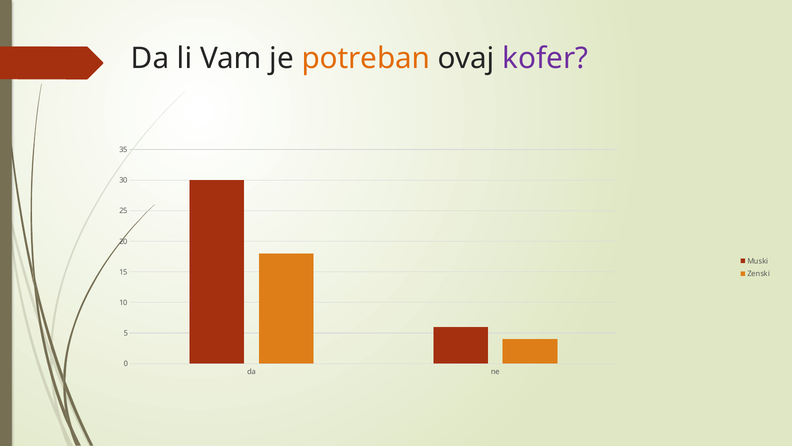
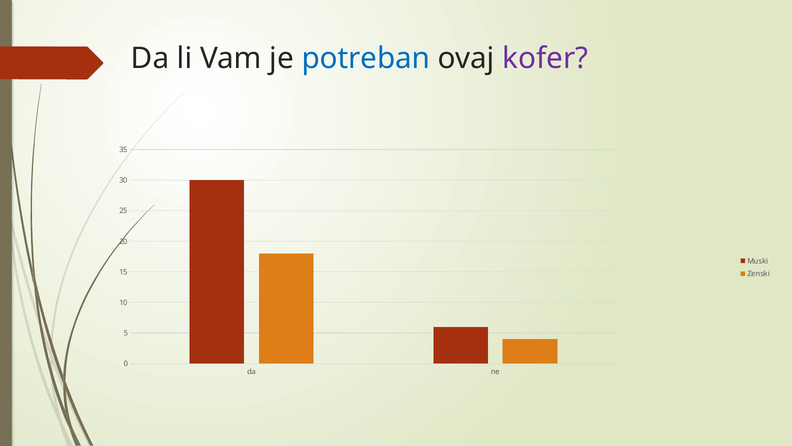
potreban colour: orange -> blue (366, 58)
